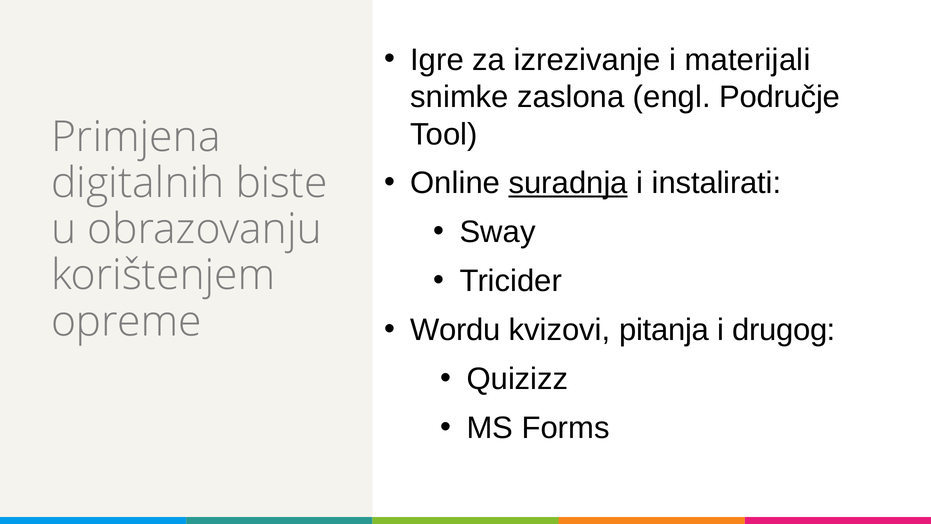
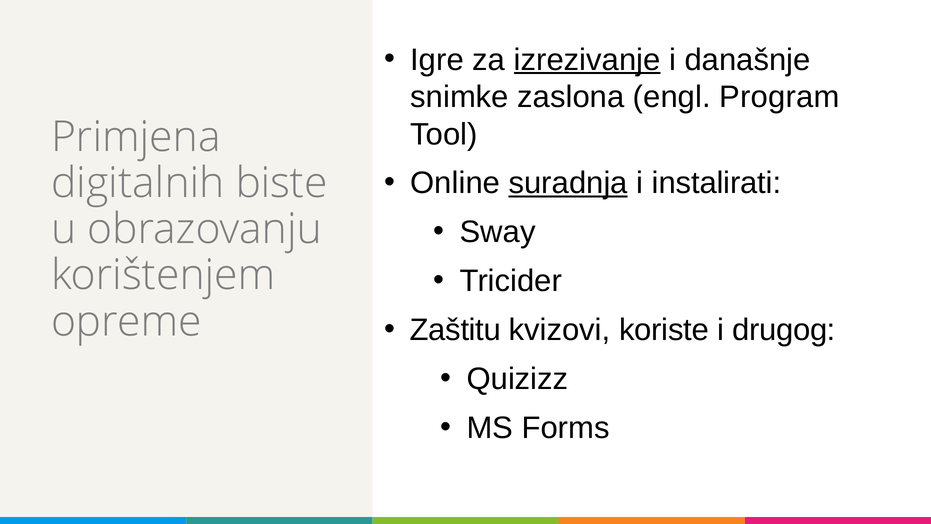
izrezivanje underline: none -> present (587, 60)
materijali: materijali -> današnje (748, 60)
Područje: Područje -> Program (779, 97)
Wordu: Wordu -> Zaštitu (455, 330)
pitanja: pitanja -> koriste (664, 330)
